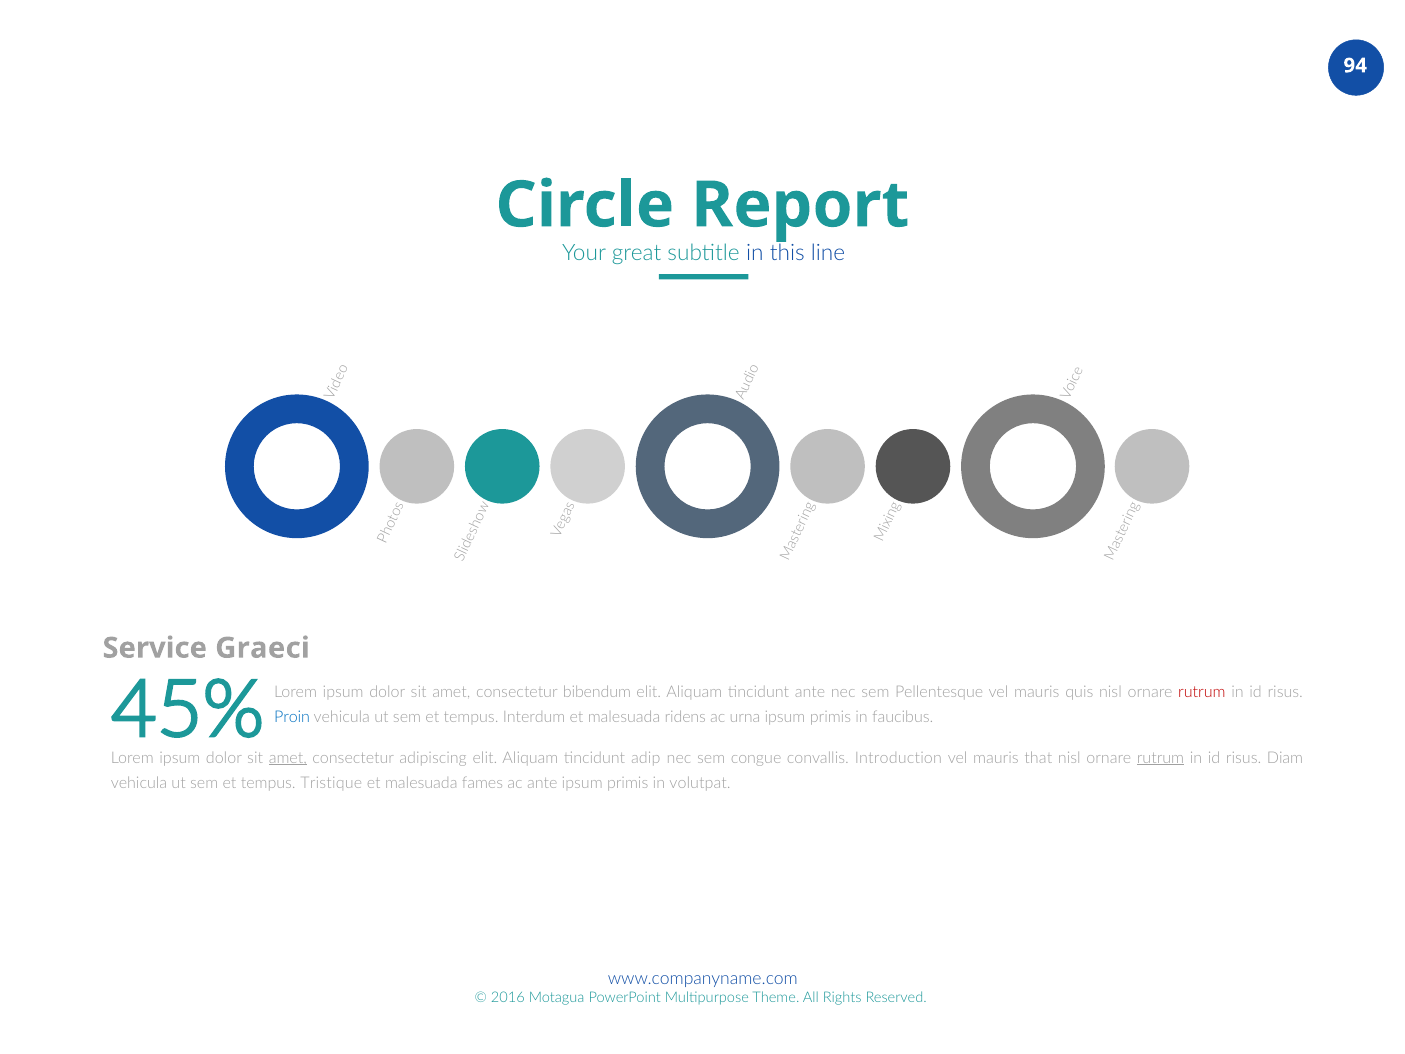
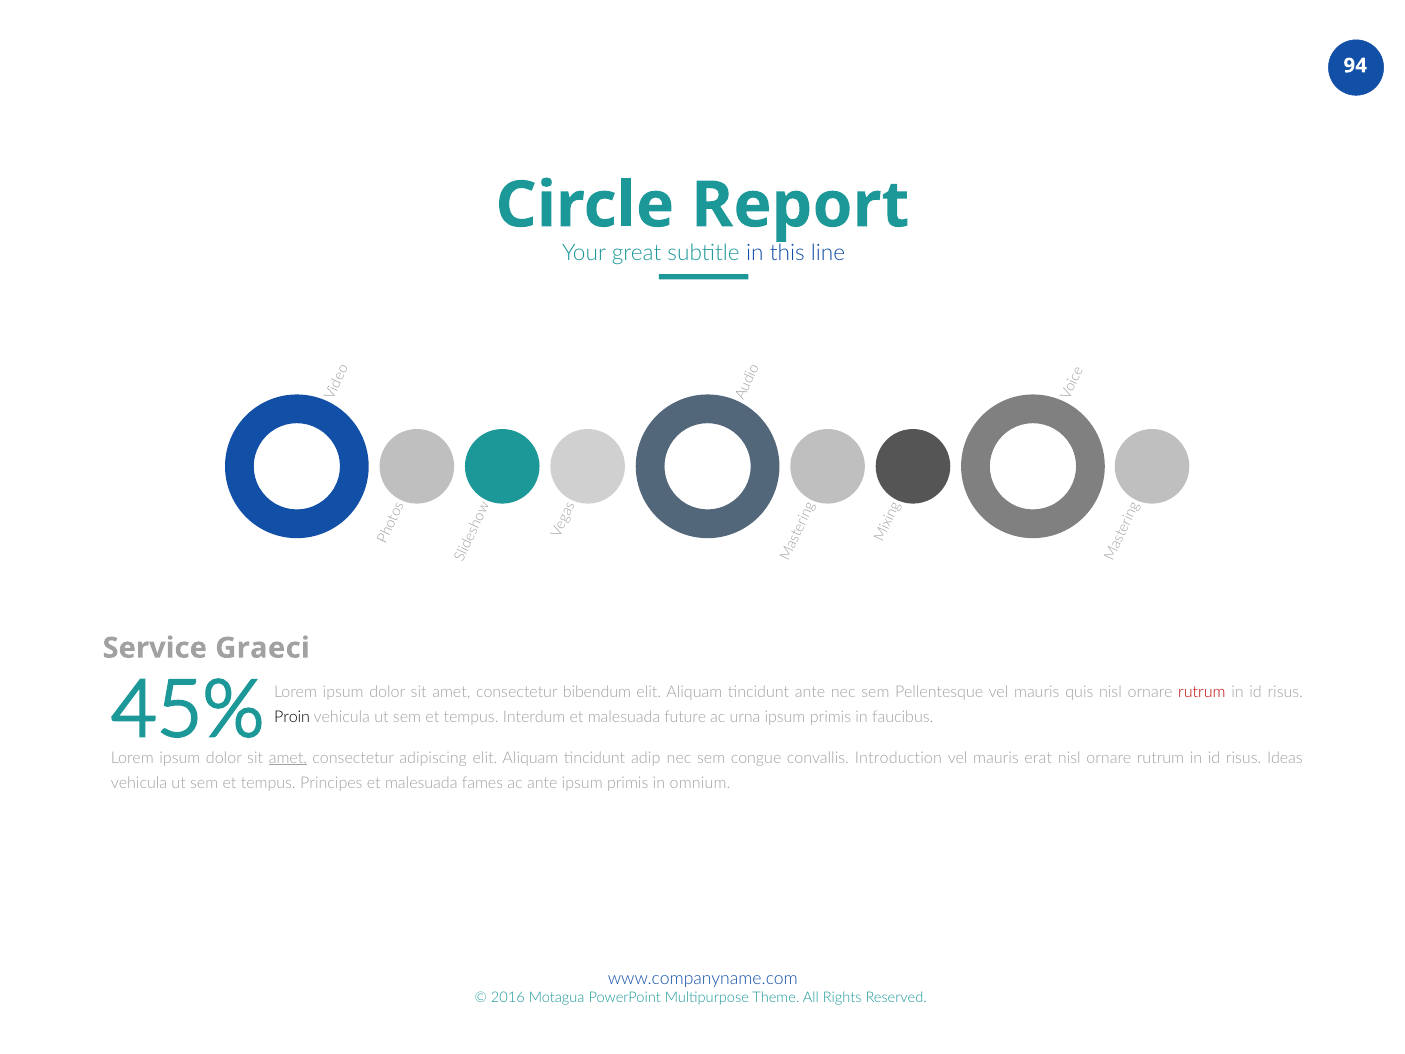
Proin colour: blue -> black (292, 717)
ridens: ridens -> future (685, 717)
that: that -> erat (1038, 758)
rutrum underline: present -> none (1161, 758)
Diam: Diam -> Ideas (1285, 758)
Tristique: Tristique -> Principes (331, 783)
volutpat: volutpat -> omnium (700, 783)
